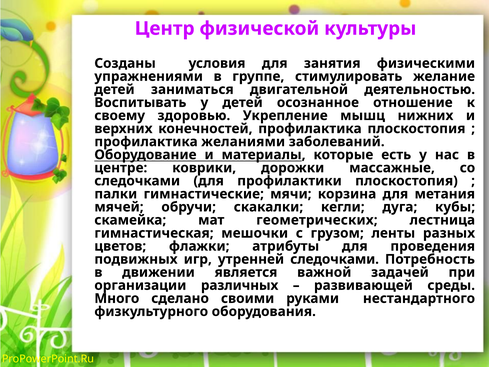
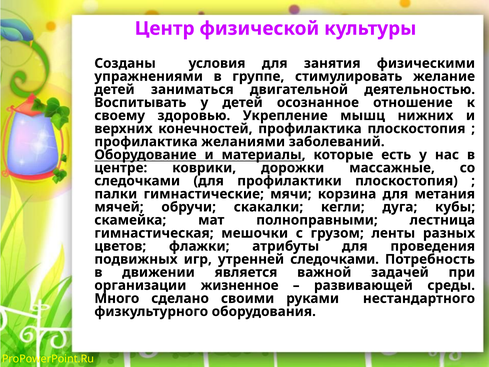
геометрических: геометрических -> полноправными (317, 220)
различных: различных -> жизненное (240, 285)
